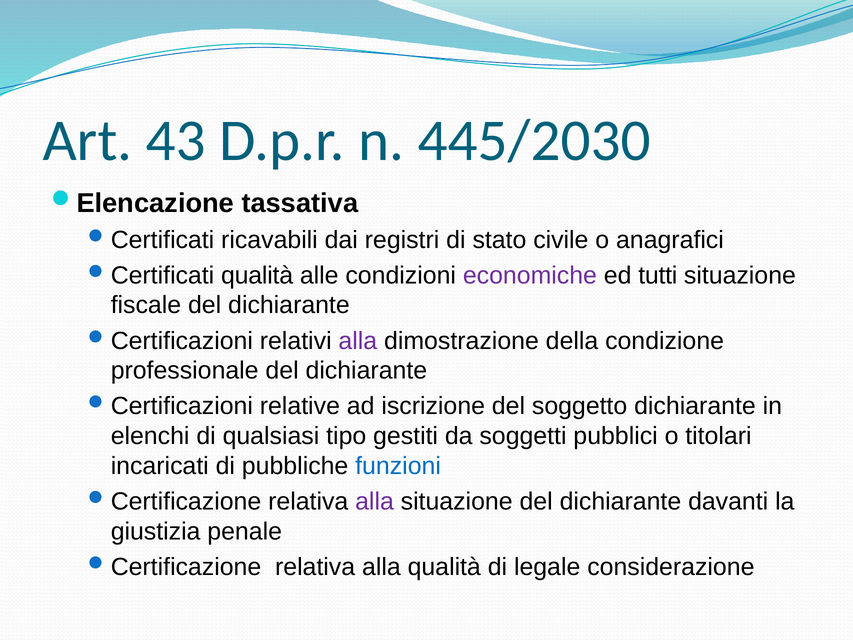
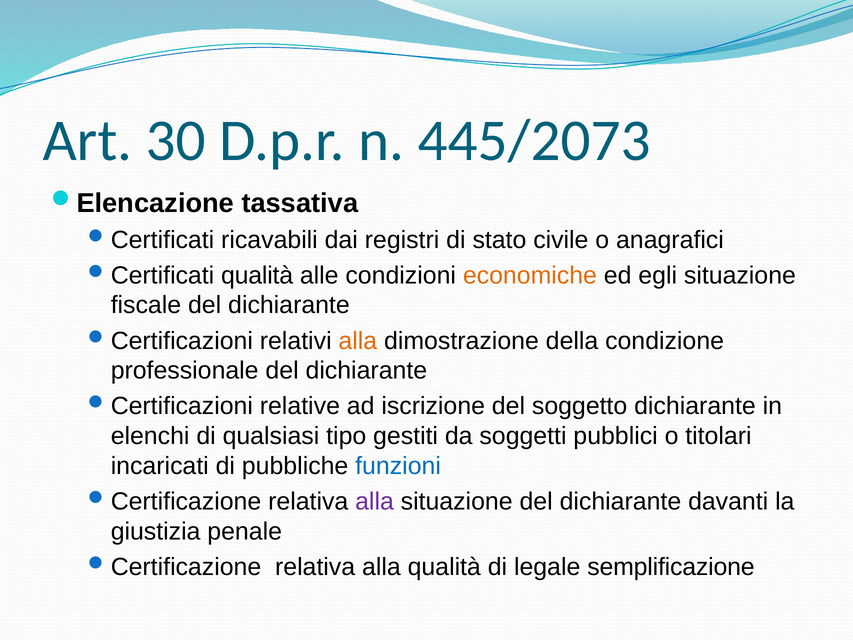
43: 43 -> 30 (176, 141)
445/2030: 445/2030 -> 445/2073 (534, 141)
economiche colour: purple -> orange (530, 275)
tutti: tutti -> egli (658, 275)
alla colour: purple -> orange (358, 341)
considerazione: considerazione -> semplificazione (671, 567)
